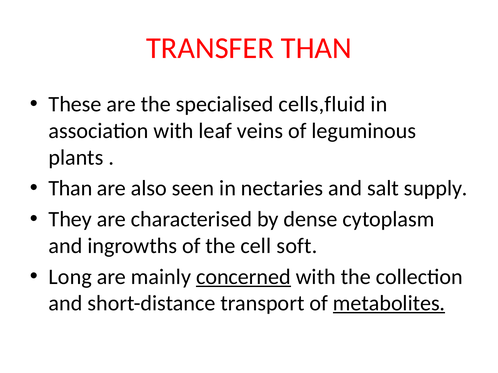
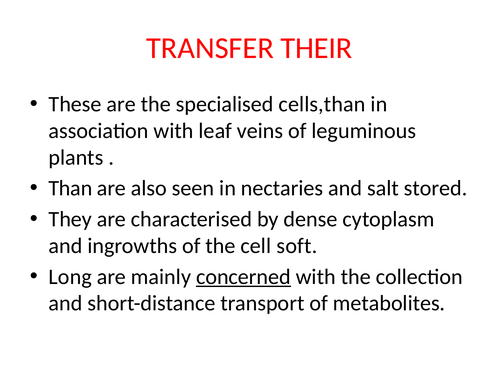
TRANSFER THAN: THAN -> THEIR (316, 48)
cells,fluid: cells,fluid -> cells,than (322, 104)
supply: supply -> stored (436, 189)
metabolites underline: present -> none (389, 304)
